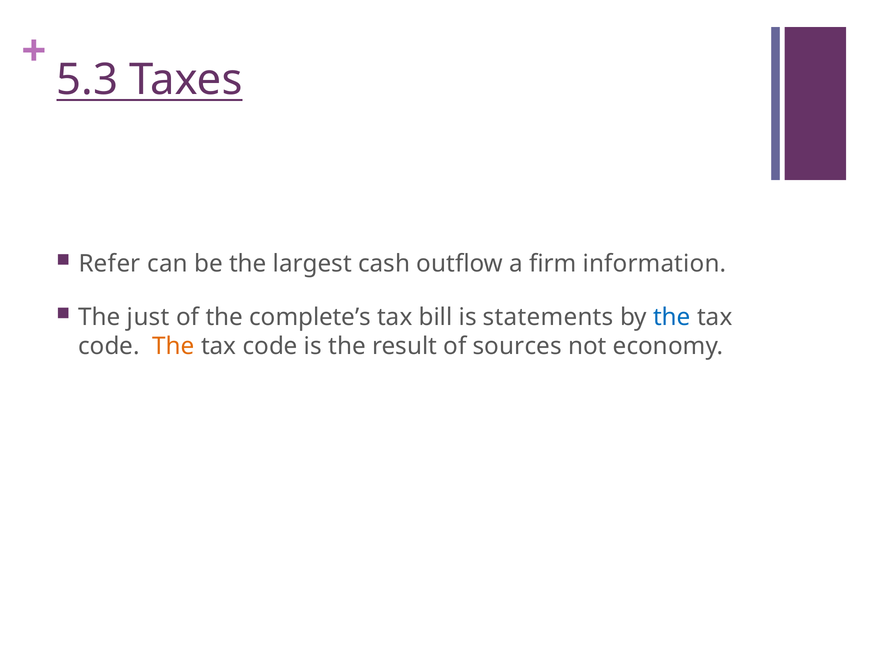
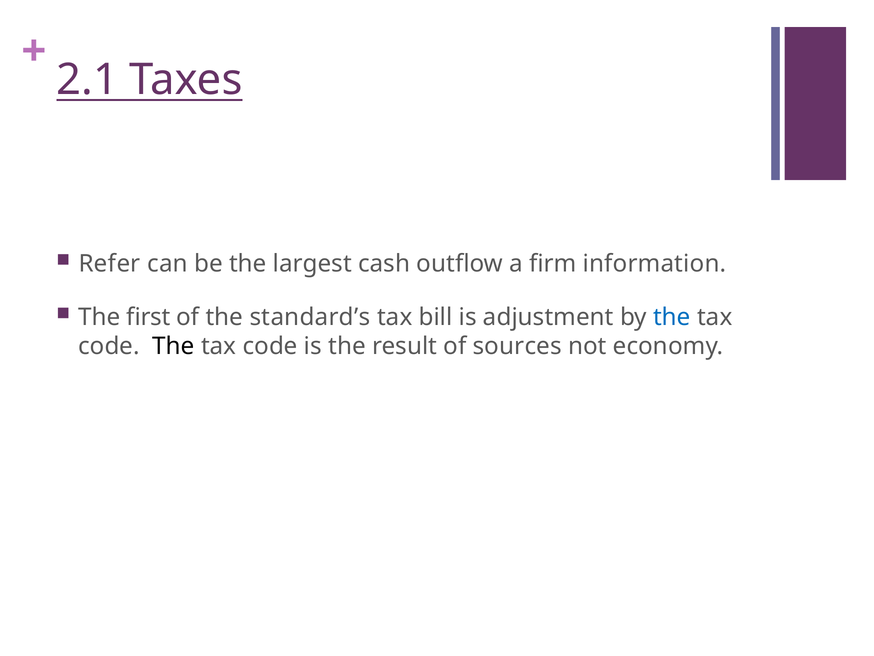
5.3: 5.3 -> 2.1 (87, 80)
just: just -> first (148, 317)
complete’s: complete’s -> standard’s (310, 317)
statements: statements -> adjustment (548, 317)
The colour: orange -> black (174, 346)
